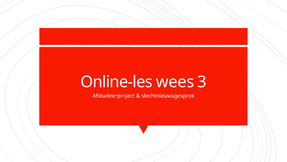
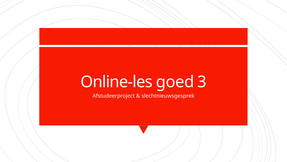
wees: wees -> goed (175, 82)
